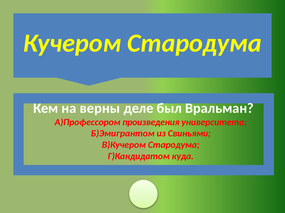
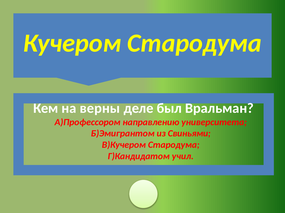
произведения: произведения -> направлению (151, 123)
куда: куда -> учил (183, 157)
